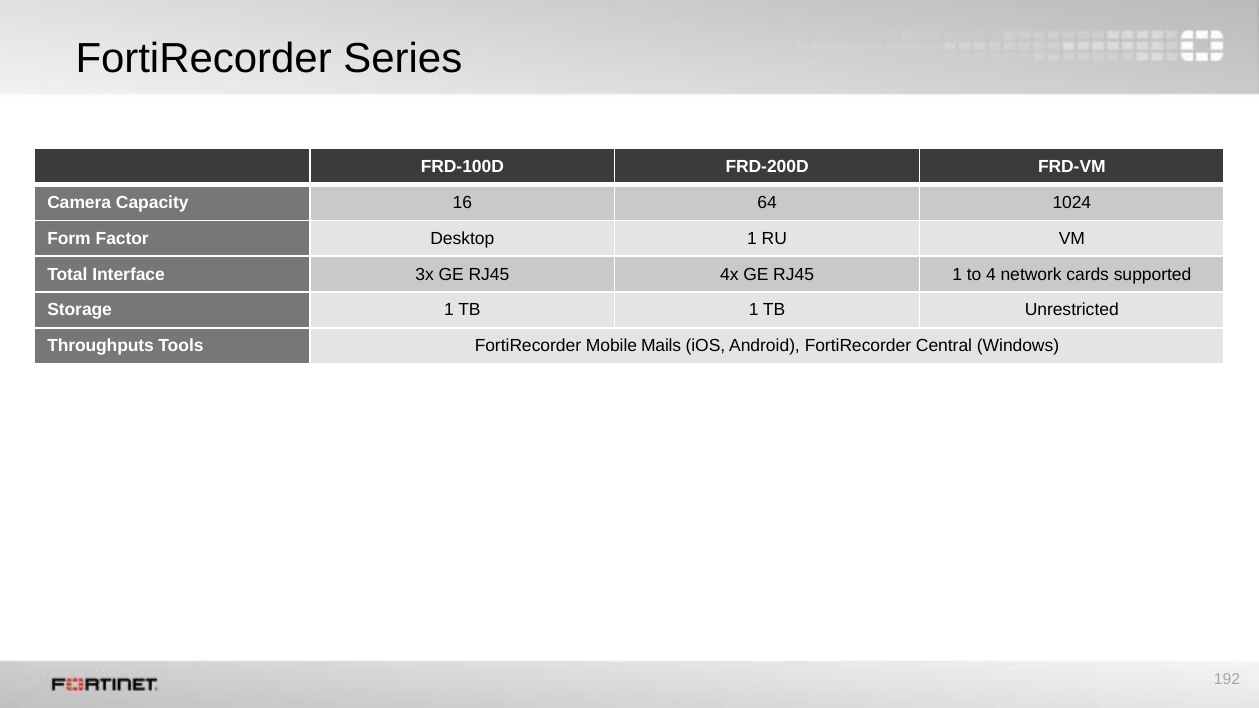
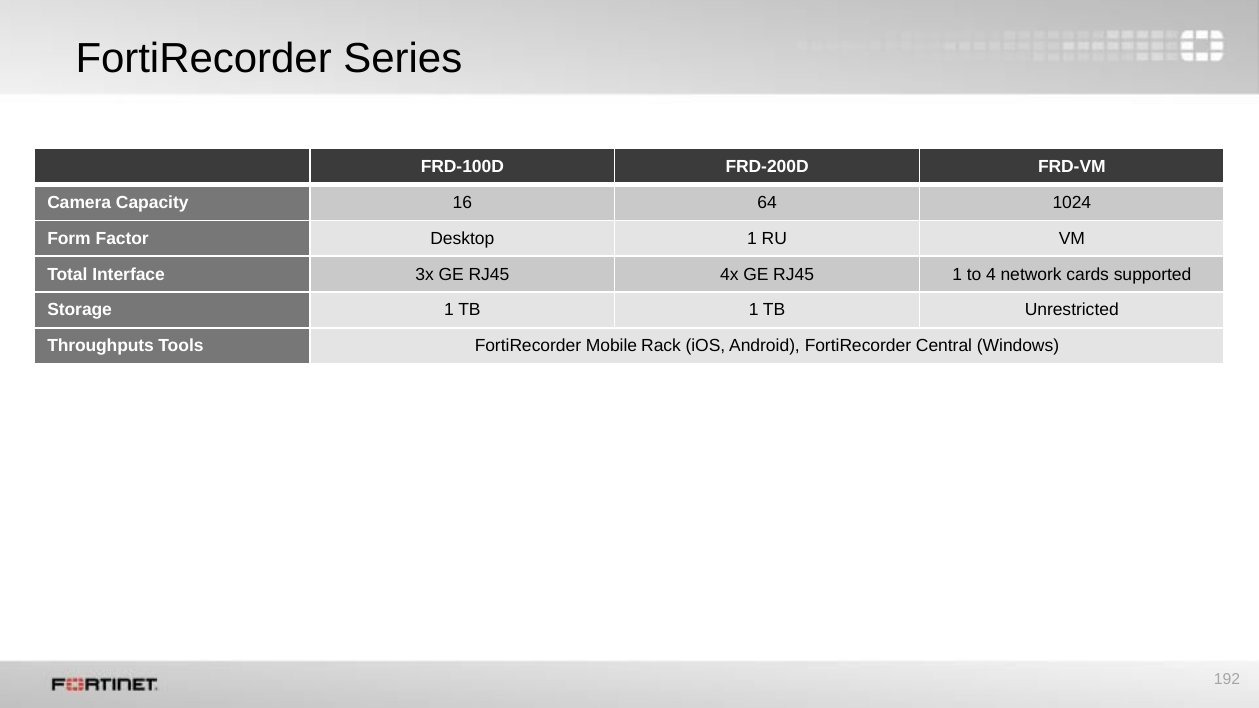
Mails: Mails -> Rack (661, 346)
